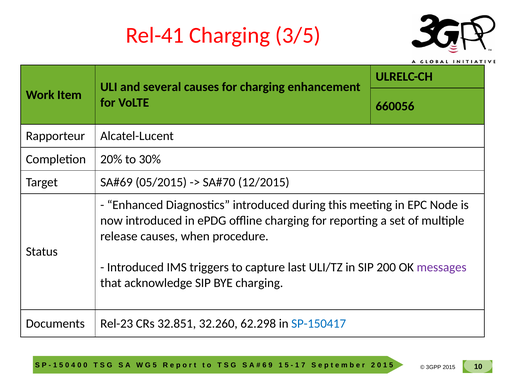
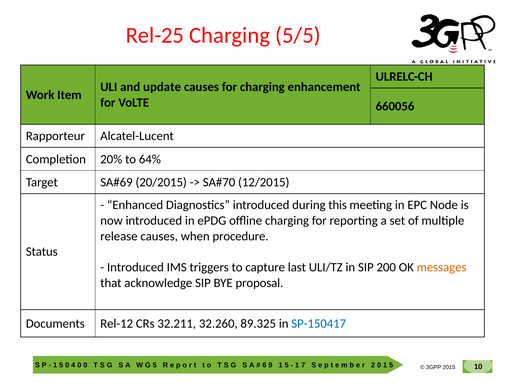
Rel-41: Rel-41 -> Rel-25 (155, 35)
3/5: 3/5 -> 5/5 (298, 35)
several: several -> update (162, 87)
30%: 30% -> 64% (150, 159)
05/2015: 05/2015 -> 20/2015 (161, 182)
messages colour: purple -> orange (442, 267)
BYE charging: charging -> proposal (259, 283)
Rel-23: Rel-23 -> Rel-12 (117, 323)
32.851: 32.851 -> 32.211 (177, 323)
62.298: 62.298 -> 89.325 (258, 323)
